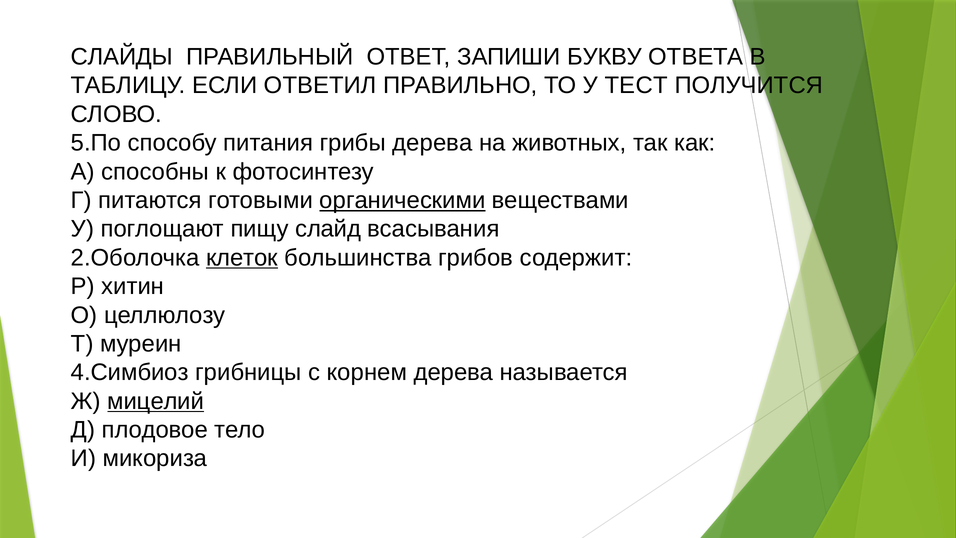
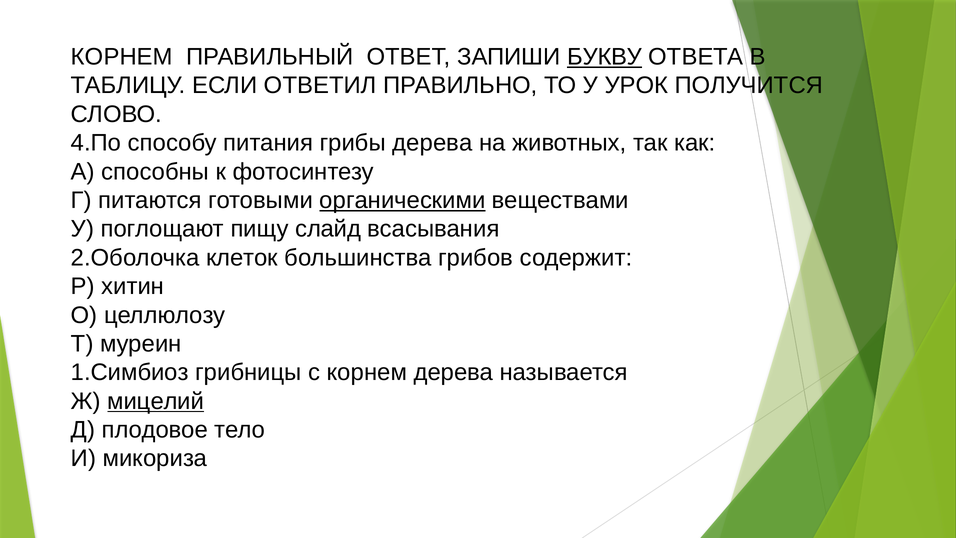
СЛАЙДЫ: СЛАЙДЫ -> КОРНЕМ (122, 57)
БУКВУ underline: none -> present (605, 57)
ТЕСТ: ТЕСТ -> УРОК (636, 86)
5.По: 5.По -> 4.По (96, 143)
клеток underline: present -> none (242, 258)
4.Симбиоз: 4.Симбиоз -> 1.Симбиоз (130, 372)
